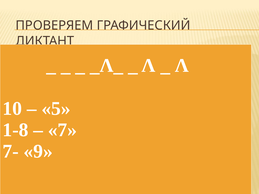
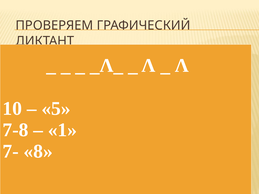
1-8: 1-8 -> 7-8 (16, 130)
7: 7 -> 1 (62, 130)
9: 9 -> 8 (38, 152)
